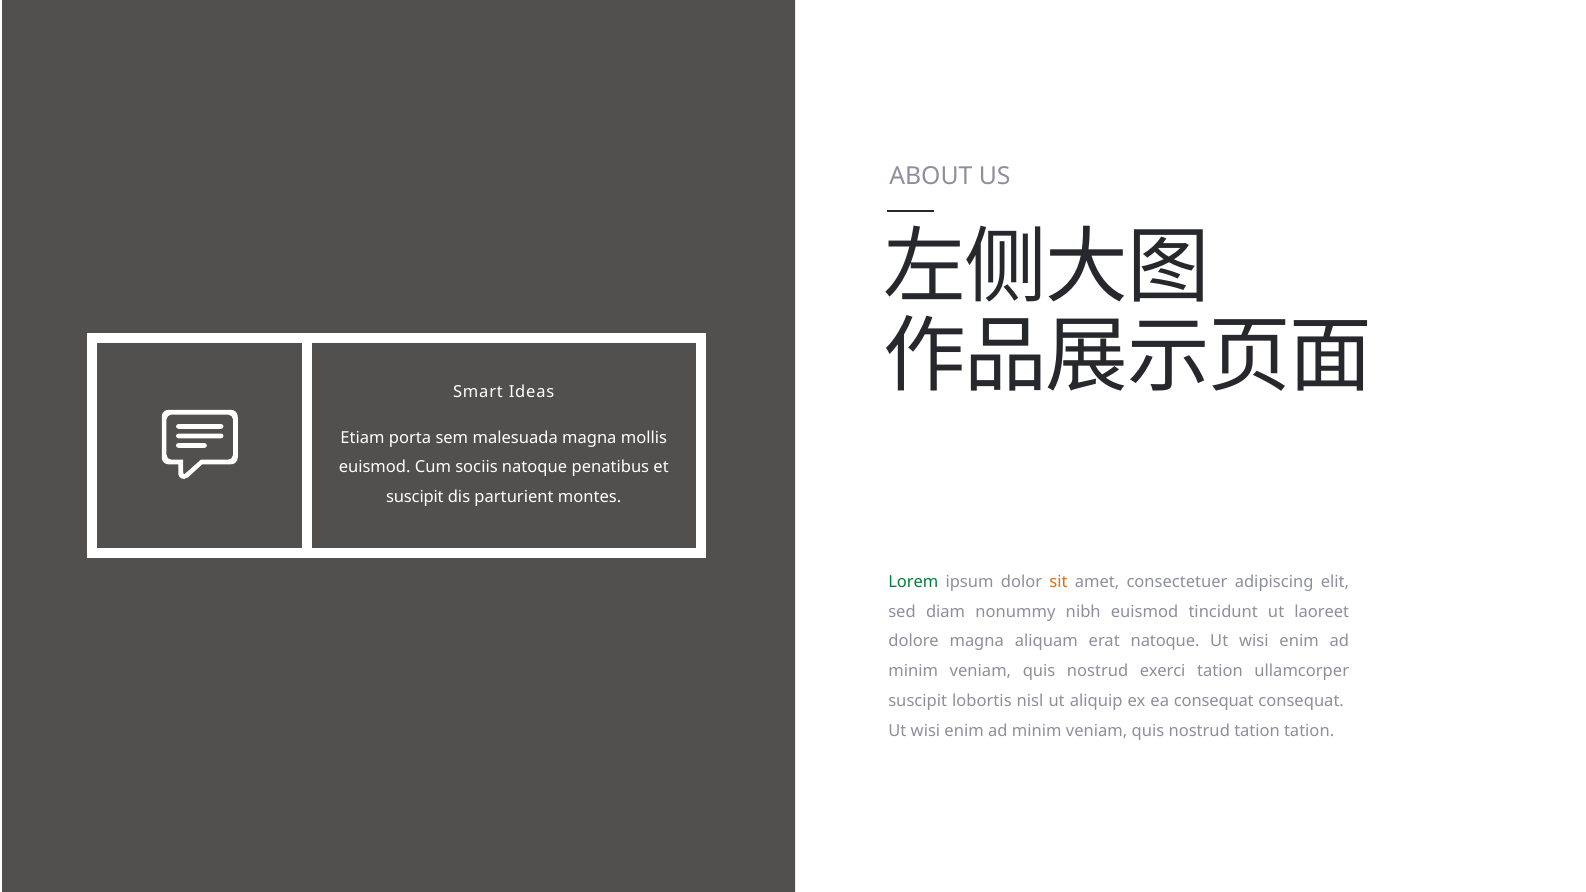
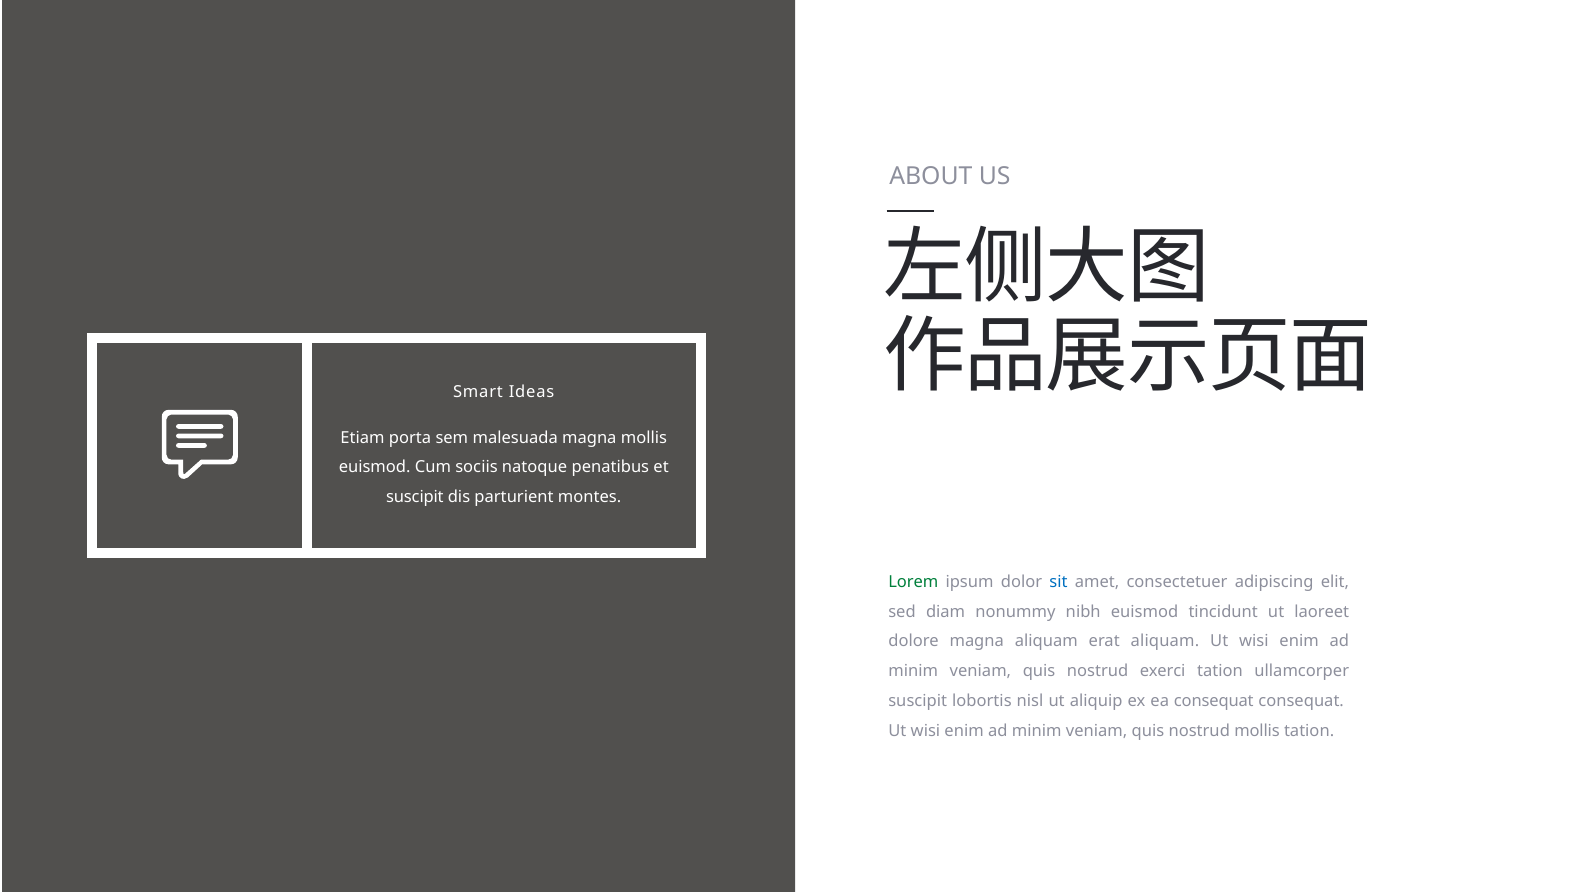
sit colour: orange -> blue (1058, 582)
erat natoque: natoque -> aliquam (1165, 642)
nostrud tation: tation -> mollis (1257, 731)
